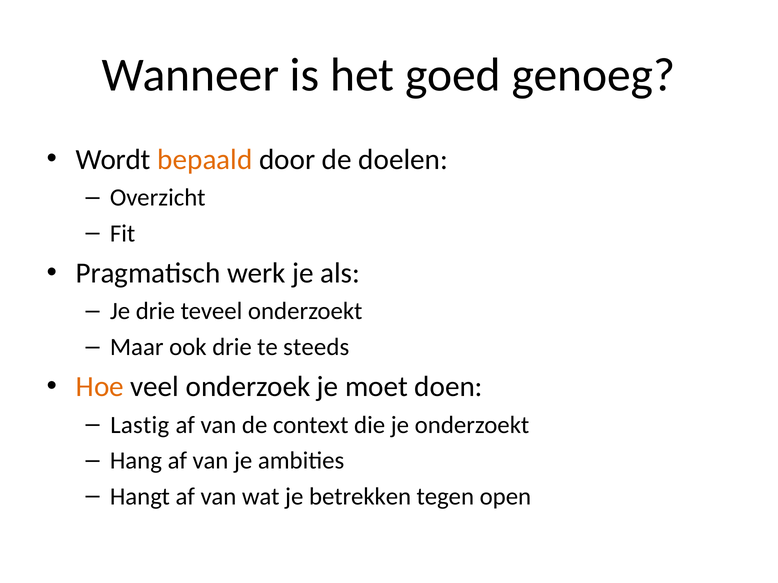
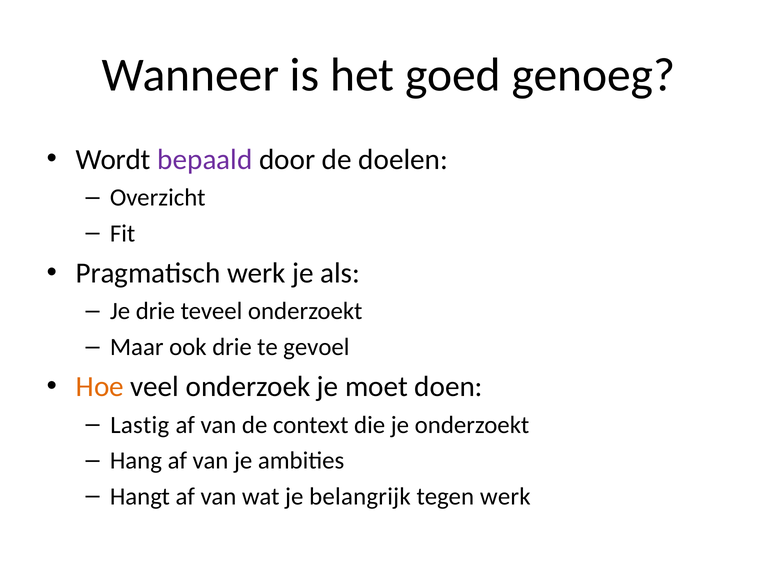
bepaald colour: orange -> purple (205, 160)
steeds: steeds -> gevoel (316, 347)
betrekken: betrekken -> belangrijk (360, 497)
tegen open: open -> werk (505, 497)
